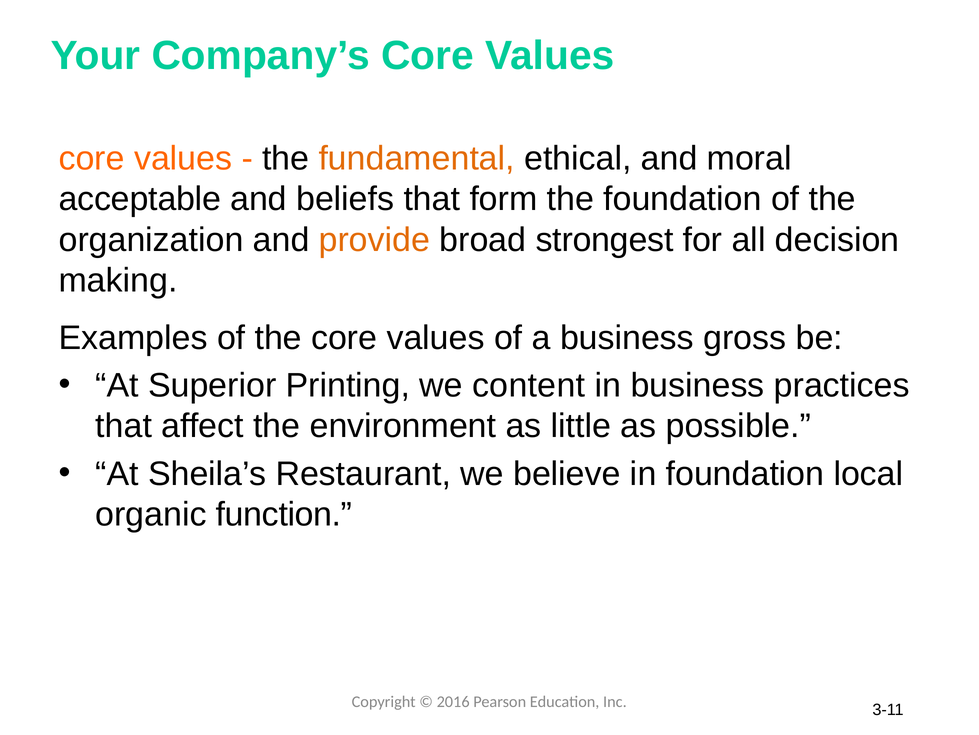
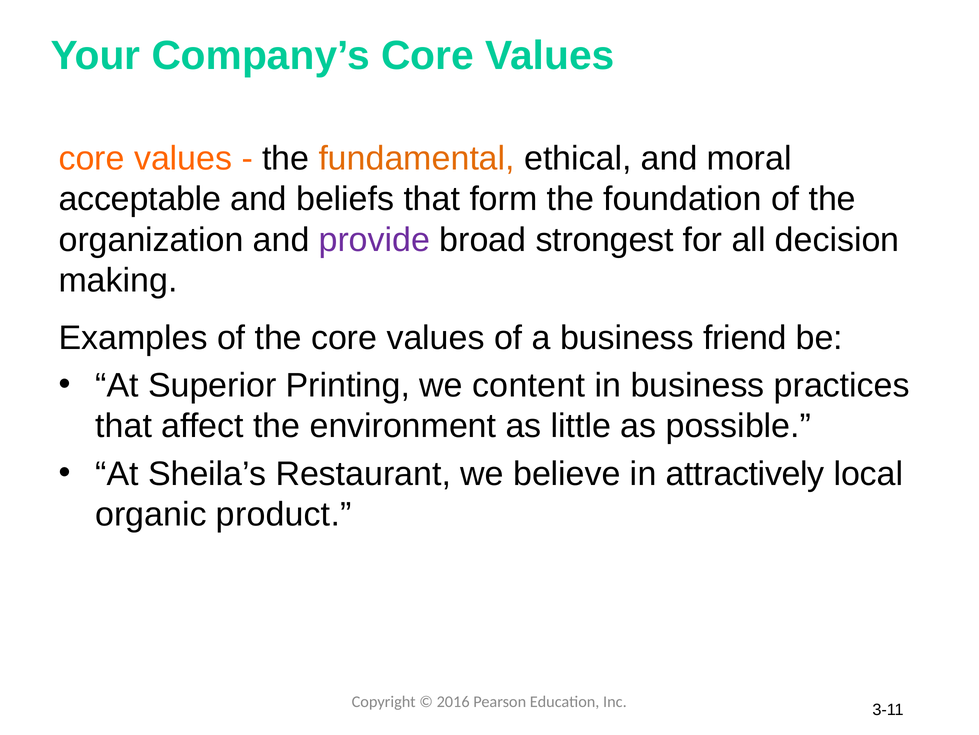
provide colour: orange -> purple (374, 240)
gross: gross -> friend (745, 338)
in foundation: foundation -> attractively (745, 473)
function: function -> product (284, 514)
